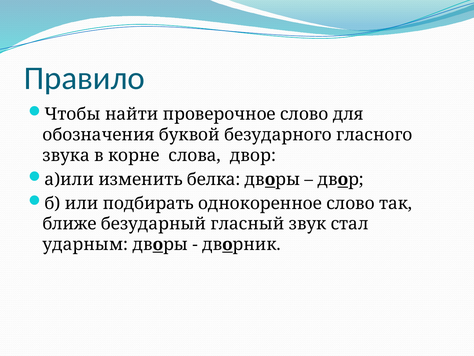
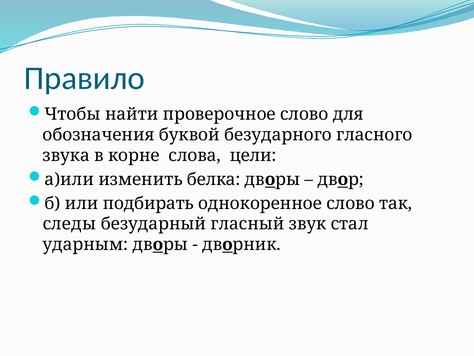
слова двор: двор -> цели (253, 155)
ближе: ближе -> следы (69, 224)
